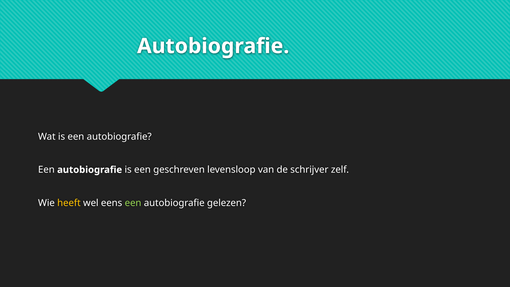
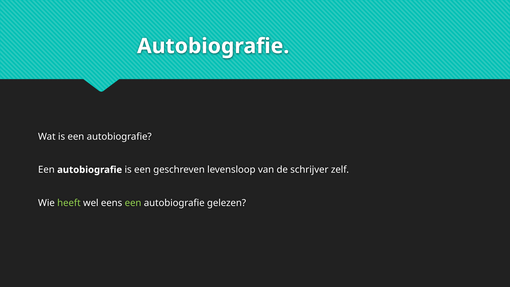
heeft colour: yellow -> light green (69, 203)
